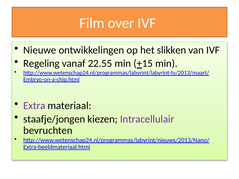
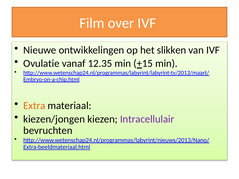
Regeling: Regeling -> Ovulatie (41, 64)
22.55: 22.55 -> 12.35 (100, 64)
Extra colour: purple -> orange (34, 106)
staafje/jongen: staafje/jongen -> kiezen/jongen (54, 119)
